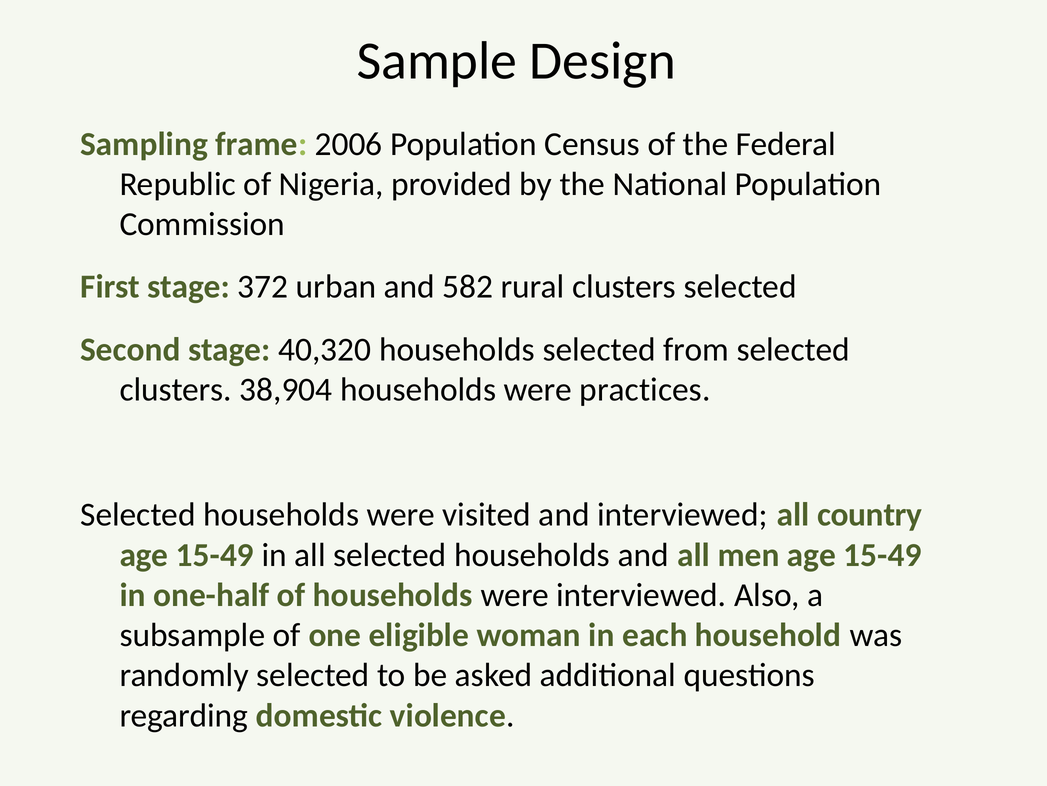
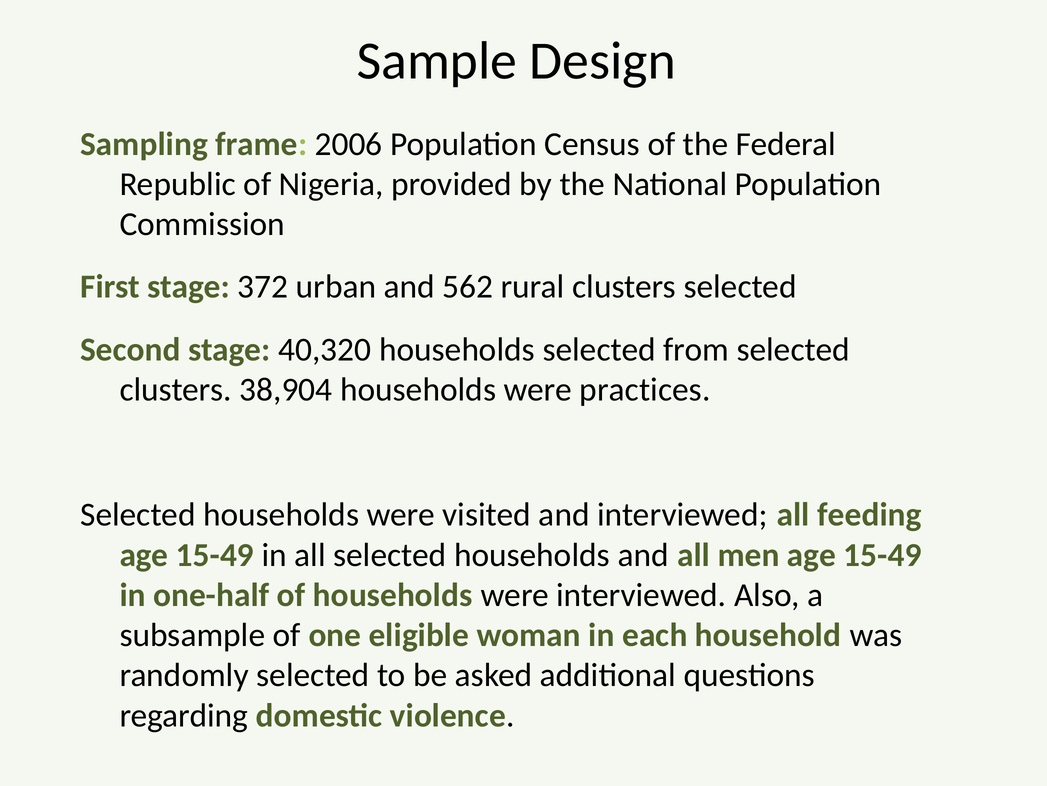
582: 582 -> 562 (468, 287)
country: country -> feeding (869, 514)
